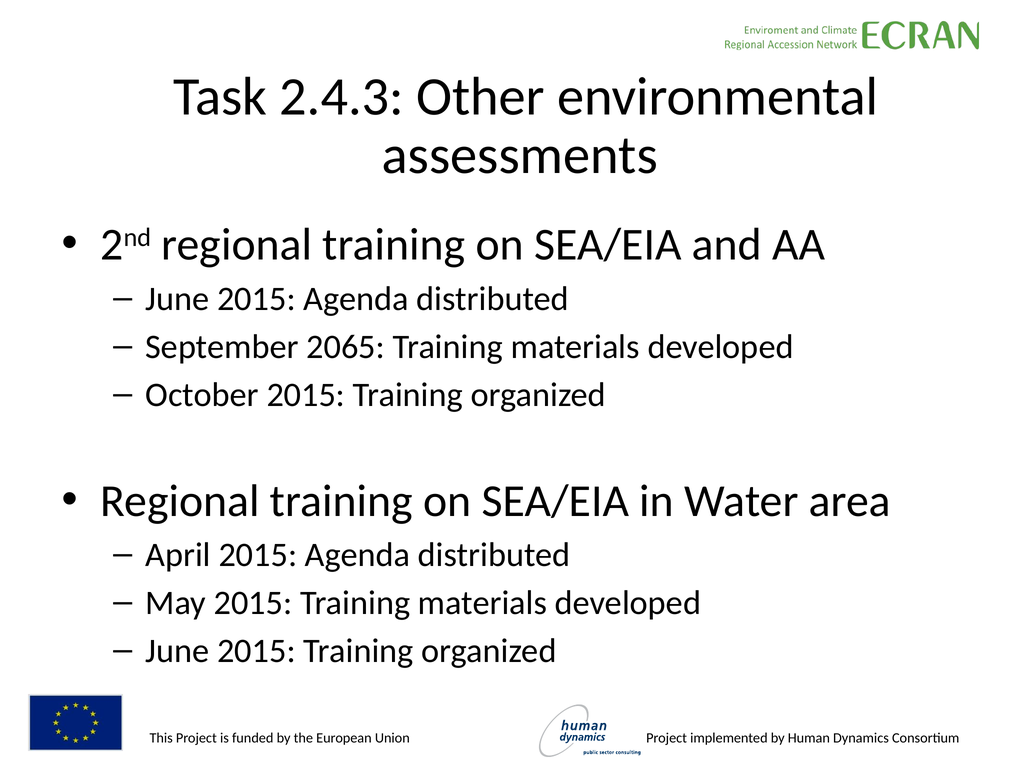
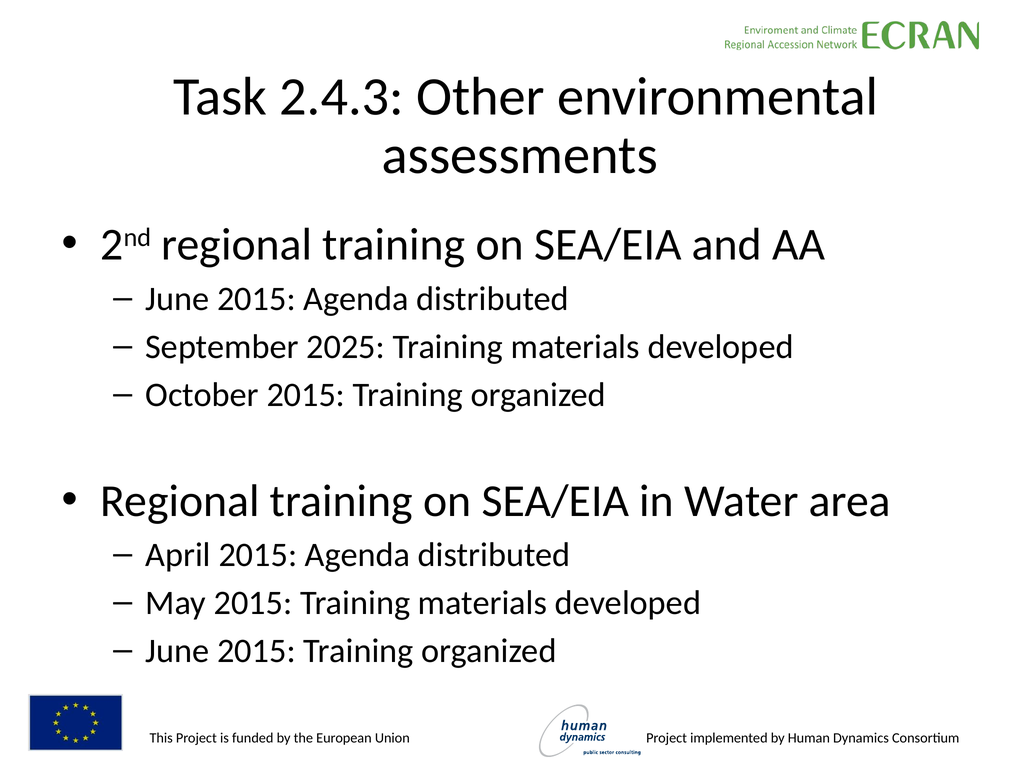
2065: 2065 -> 2025 (346, 347)
